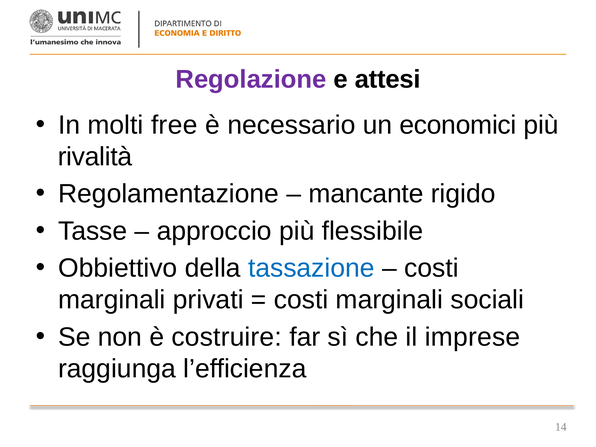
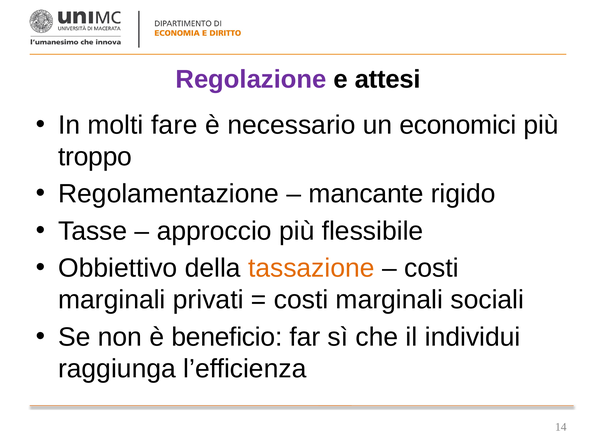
free: free -> fare (174, 125)
rivalità: rivalità -> troppo (95, 157)
tassazione colour: blue -> orange (311, 268)
costruire: costruire -> beneficio (227, 337)
imprese: imprese -> individui (473, 337)
